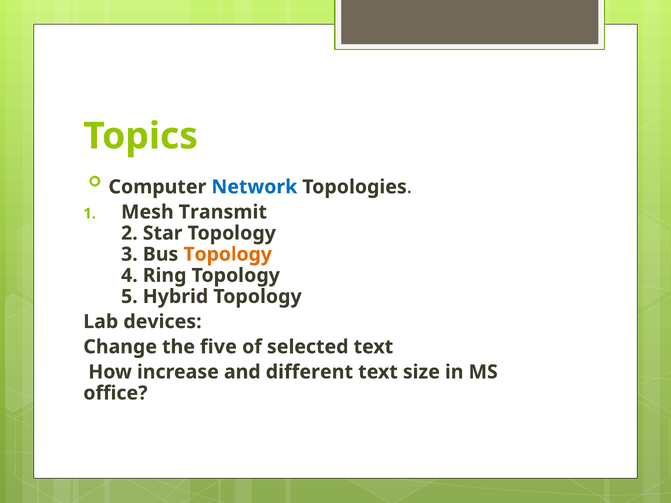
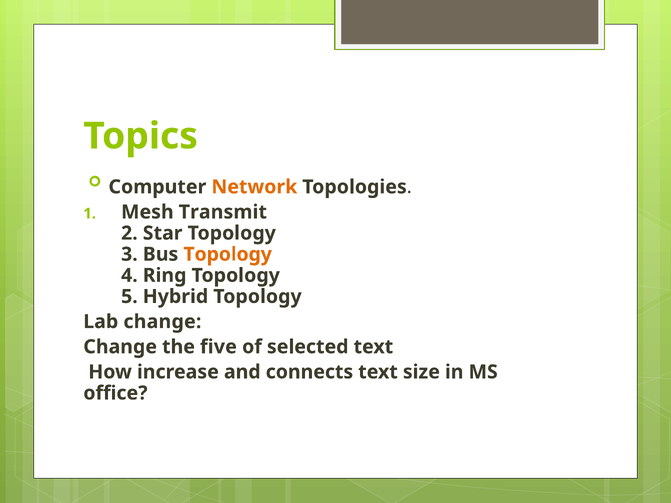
Network colour: blue -> orange (254, 187)
Lab devices: devices -> change (162, 322)
different: different -> connects (309, 372)
